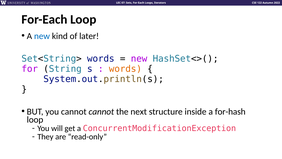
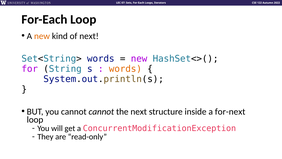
new colour: blue -> orange (42, 36)
of later: later -> next (89, 36)
for-hash: for-hash -> for-next (230, 112)
